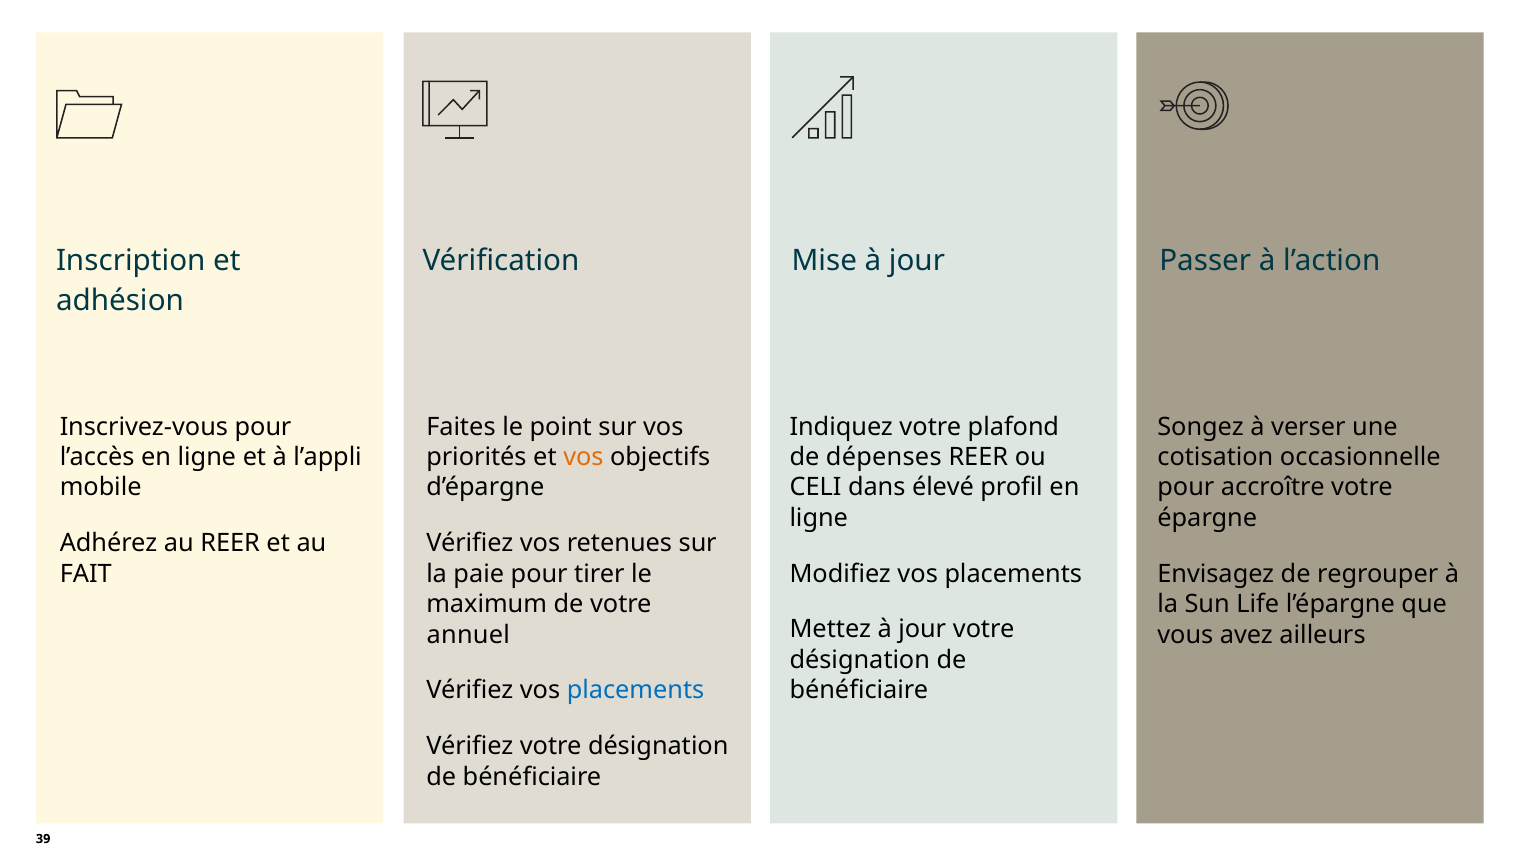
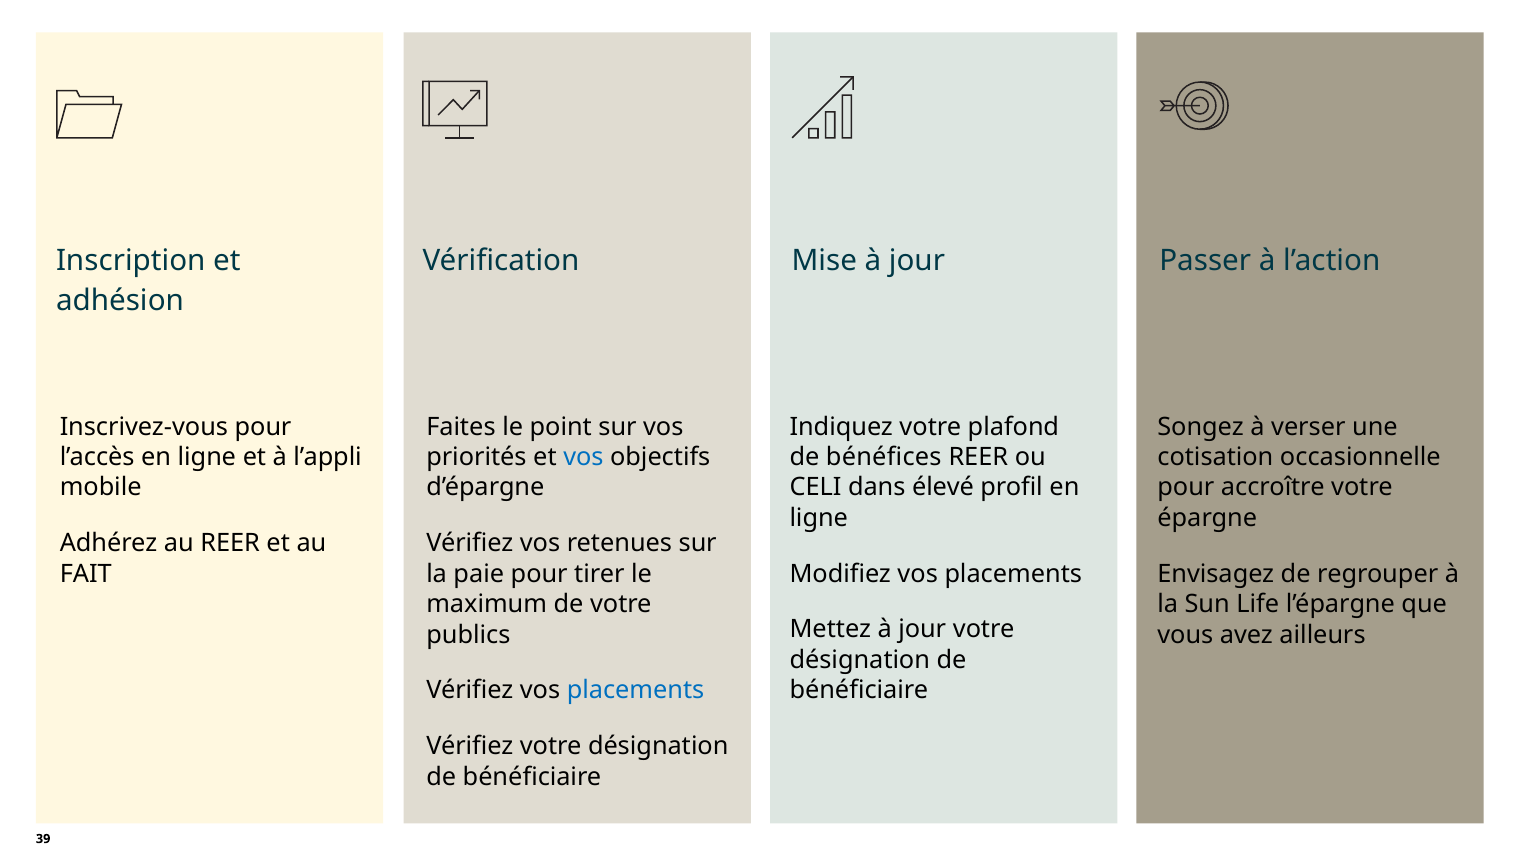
vos colour: orange -> blue (583, 457)
dépenses: dépenses -> bénéfices (884, 457)
annuel: annuel -> publics (468, 634)
